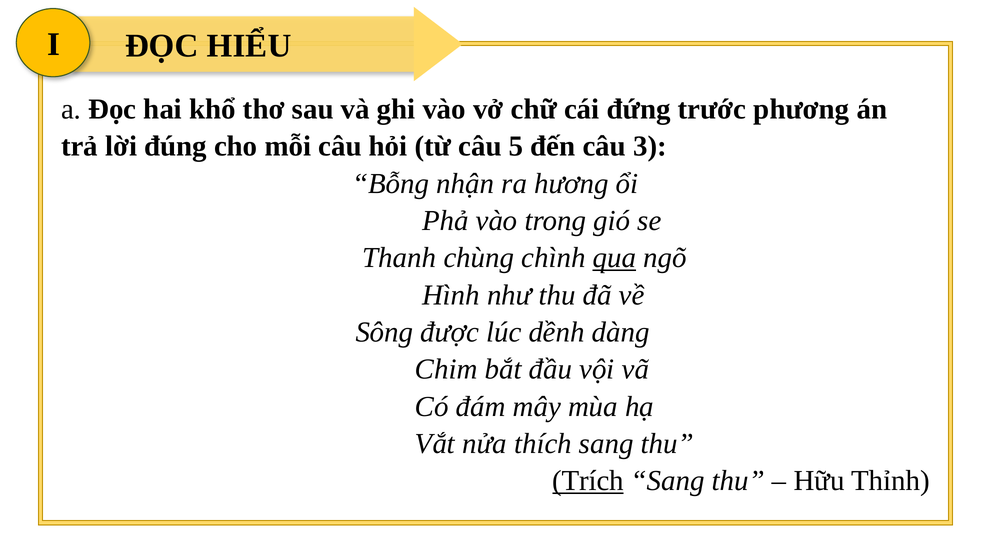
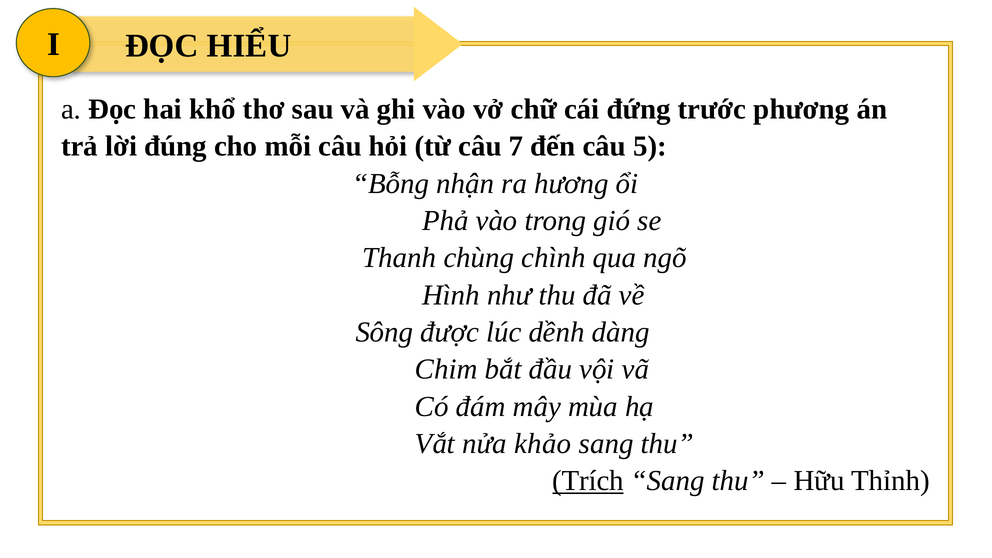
5: 5 -> 7 (516, 146)
3: 3 -> 5 (650, 146)
qua underline: present -> none (614, 258)
thích: thích -> khảo (543, 444)
